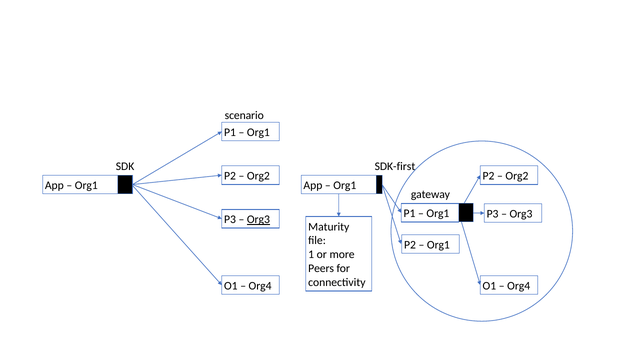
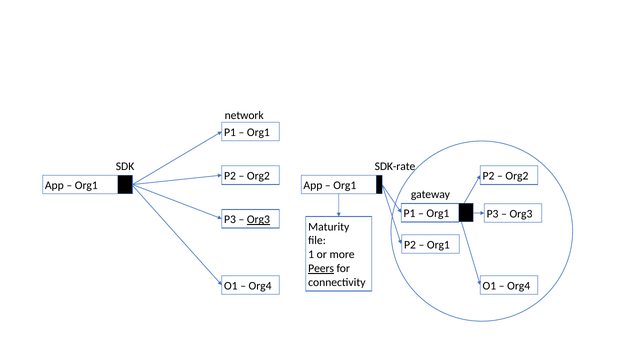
scenario: scenario -> network (244, 115)
SDK-first: SDK-first -> SDK-rate (395, 166)
Peers underline: none -> present (321, 268)
